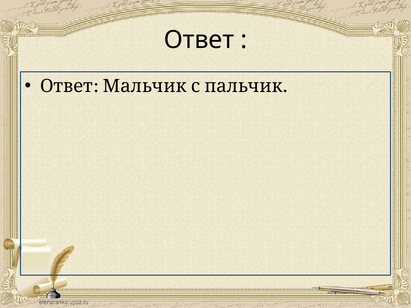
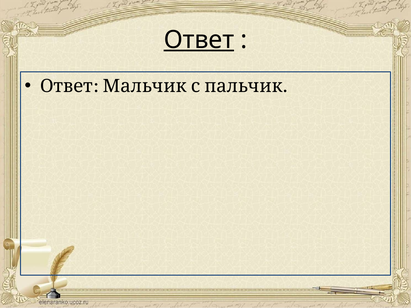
Ответ underline: none -> present (199, 40)
